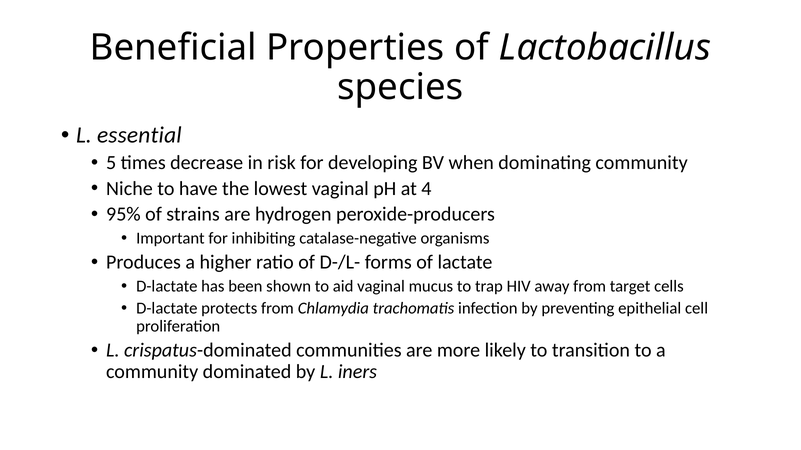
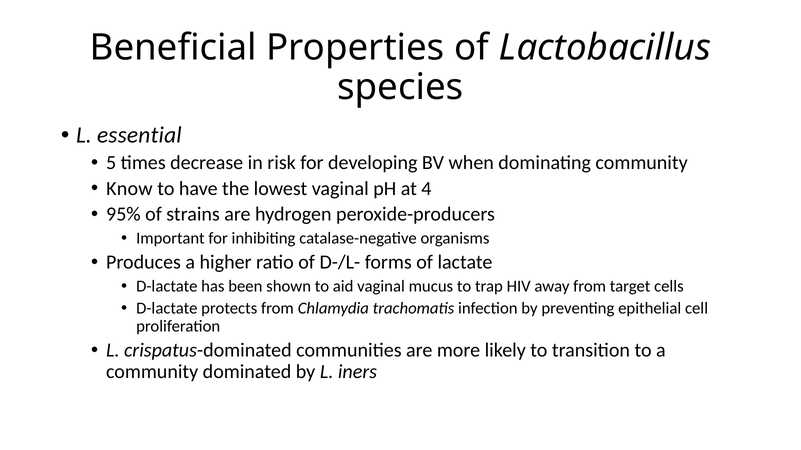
Niche: Niche -> Know (129, 189)
